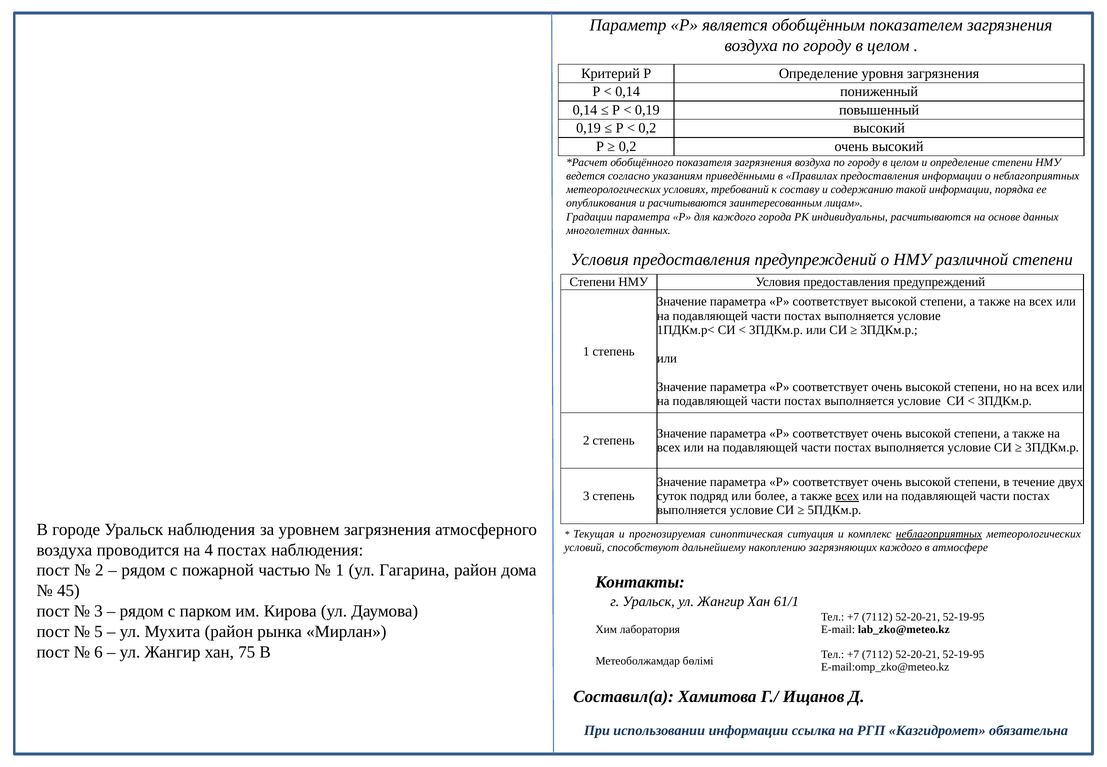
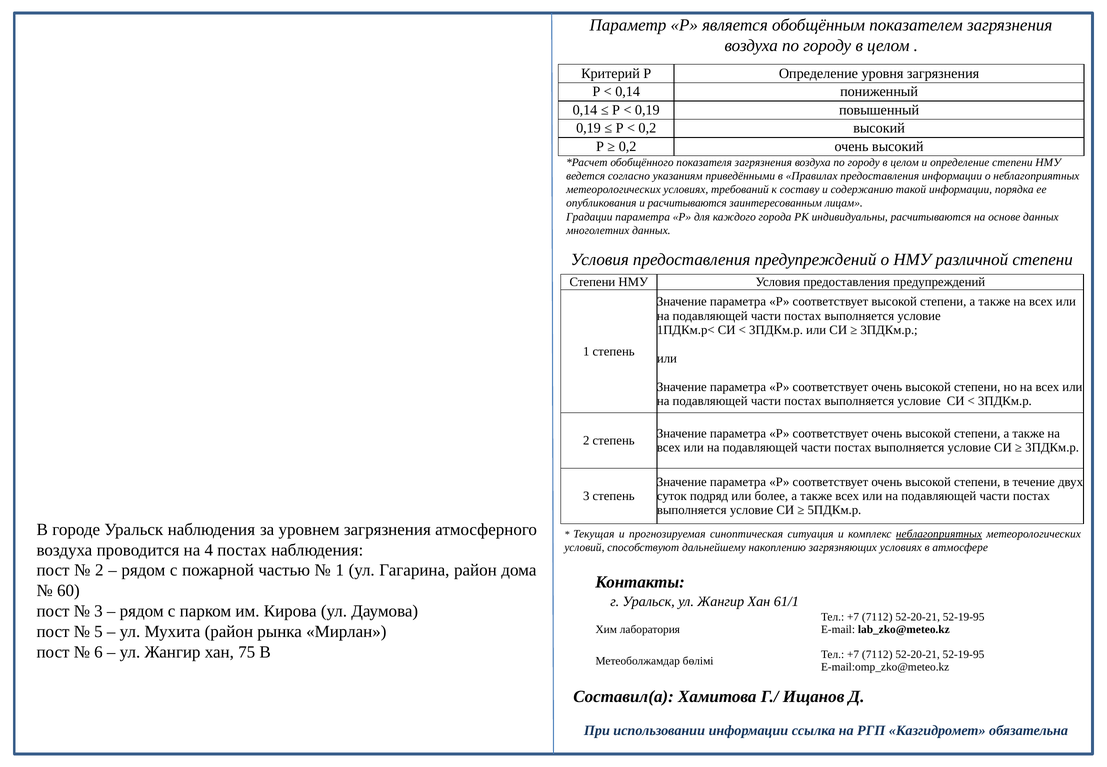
всех underline: present -> none (847, 496)
загрязняющих каждого: каждого -> условиях (901, 547)
45: 45 -> 60 (68, 590)
